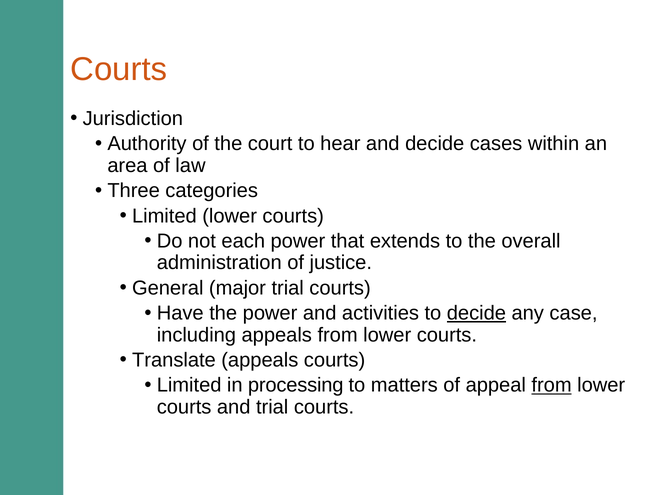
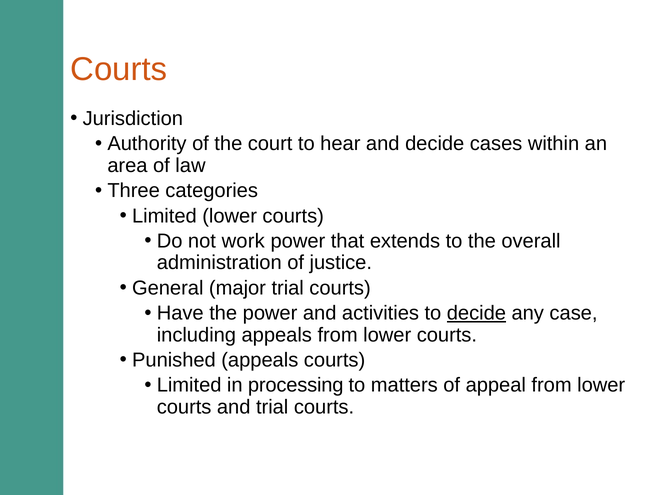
each: each -> work (243, 241)
Translate: Translate -> Punished (174, 360)
from underline: present -> none (552, 385)
